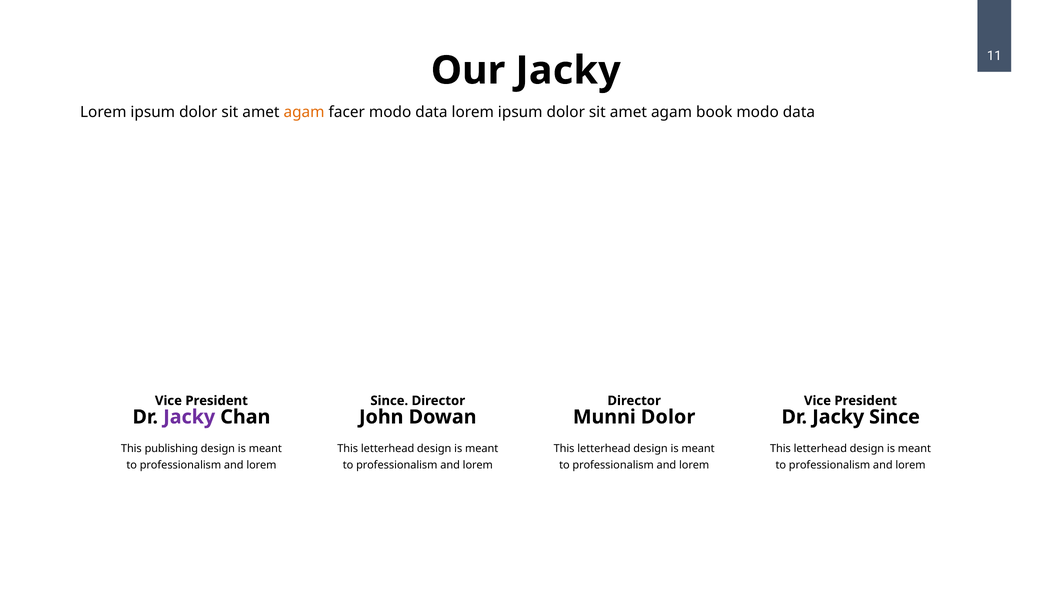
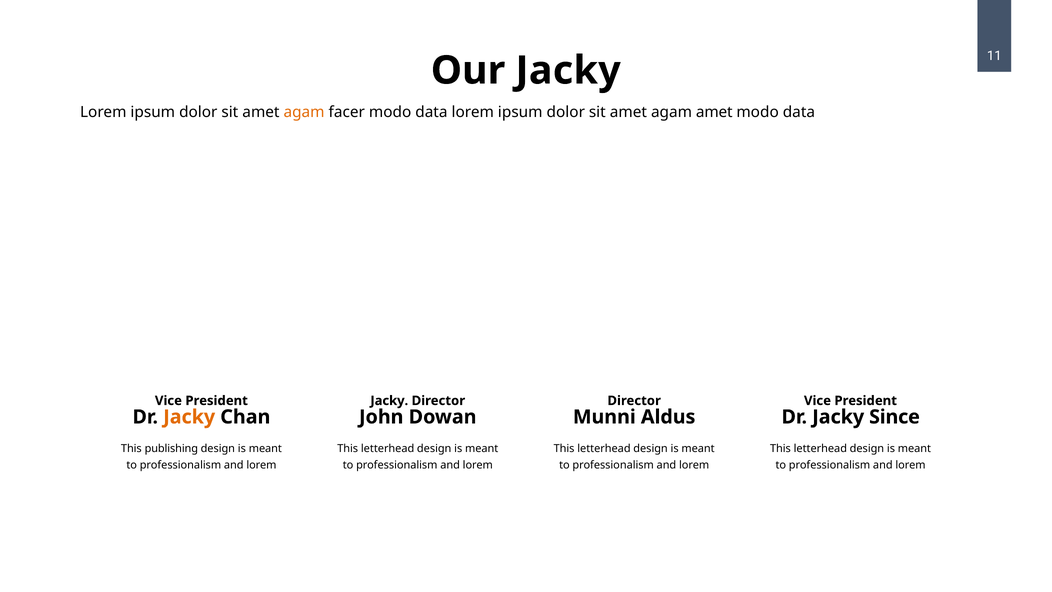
agam book: book -> amet (714, 112)
Since: Since -> Jacky (389, 401)
Jacky colour: purple -> orange (189, 417)
Munni Dolor: Dolor -> Aldus (668, 417)
